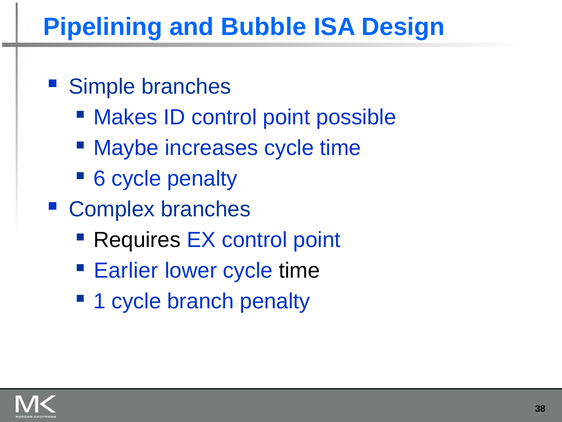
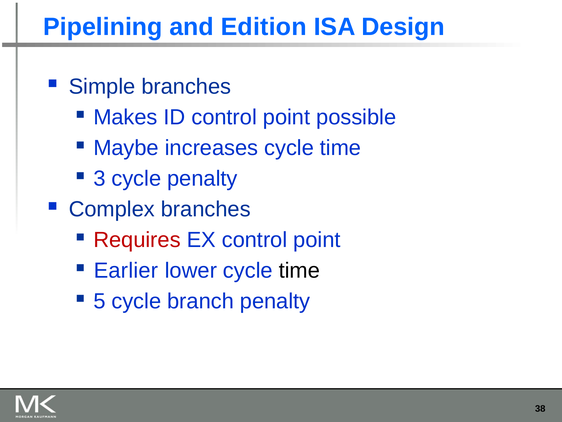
Bubble: Bubble -> Edition (264, 27)
6: 6 -> 3 (99, 178)
Requires colour: black -> red (137, 240)
1: 1 -> 5 (99, 301)
